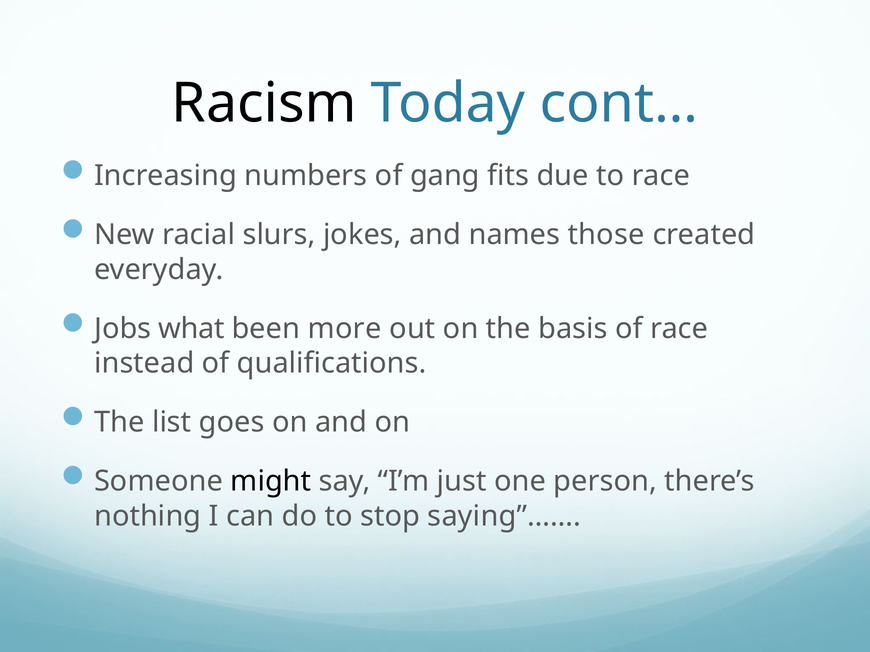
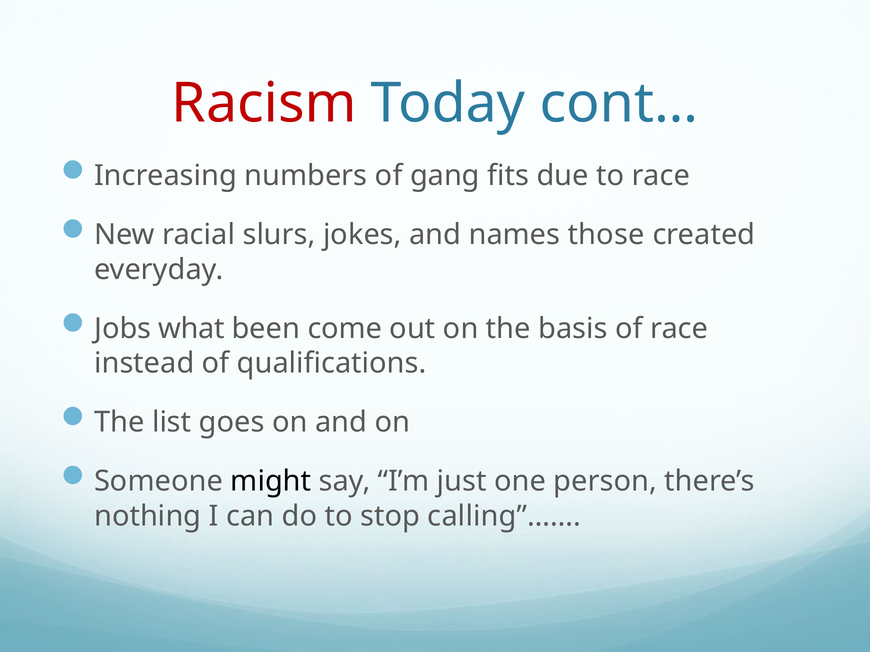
Racism colour: black -> red (264, 104)
more: more -> come (345, 329)
saying”……: saying”…… -> calling”…… (504, 516)
